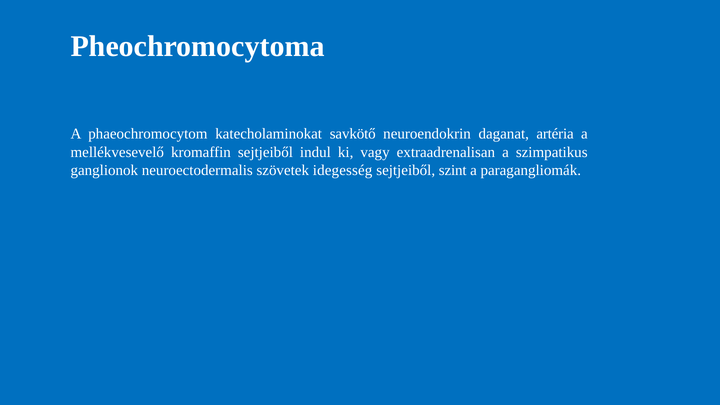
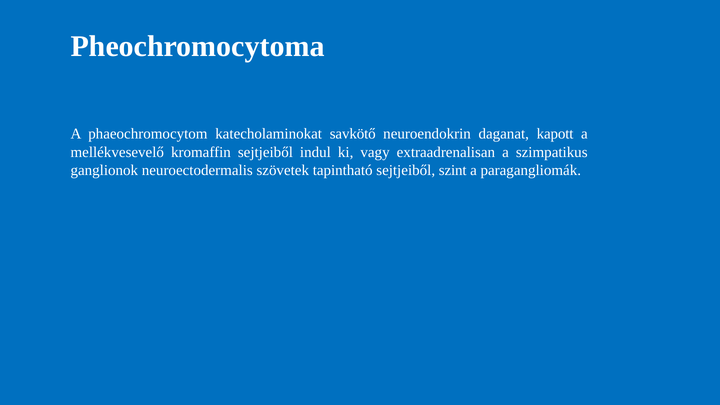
artéria: artéria -> kapott (555, 134)
idegesség: idegesség -> tapintható (343, 170)
